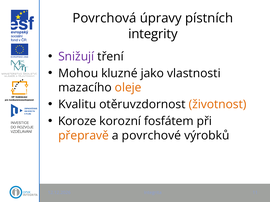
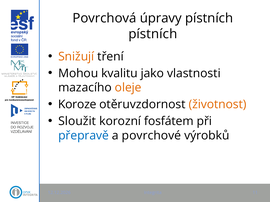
integrity: integrity -> pístních (153, 34)
Snižují colour: purple -> orange (76, 57)
kluzné: kluzné -> kvalitu (119, 73)
Kvalitu: Kvalitu -> Koroze (77, 105)
Koroze: Koroze -> Sloužit (77, 121)
přepravě colour: orange -> blue (84, 136)
